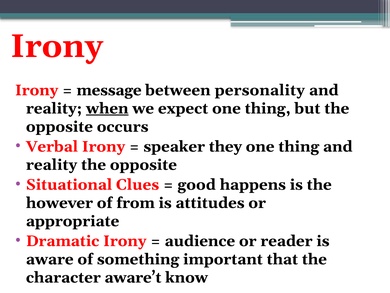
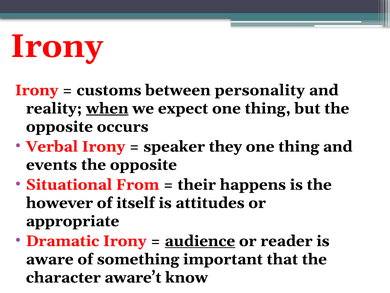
message: message -> customs (109, 90)
reality: reality -> events (52, 165)
Clues: Clues -> From (138, 184)
good: good -> their (197, 184)
from: from -> itself (136, 203)
audience underline: none -> present (200, 241)
